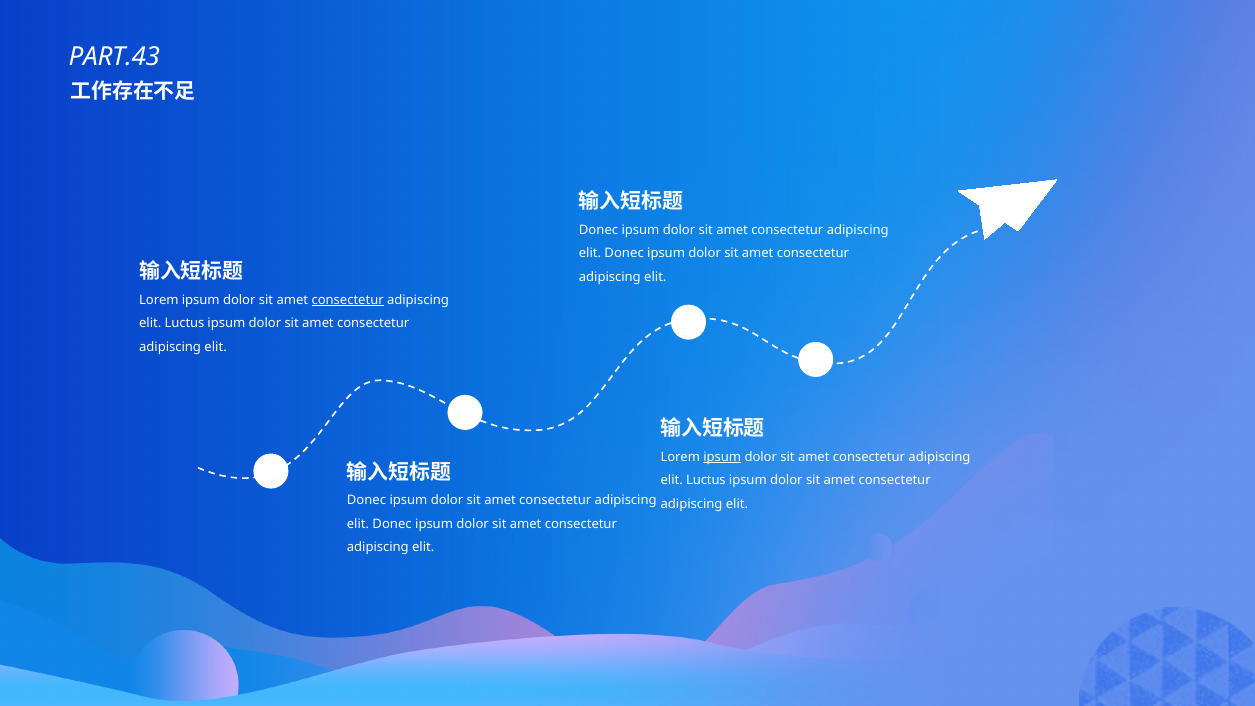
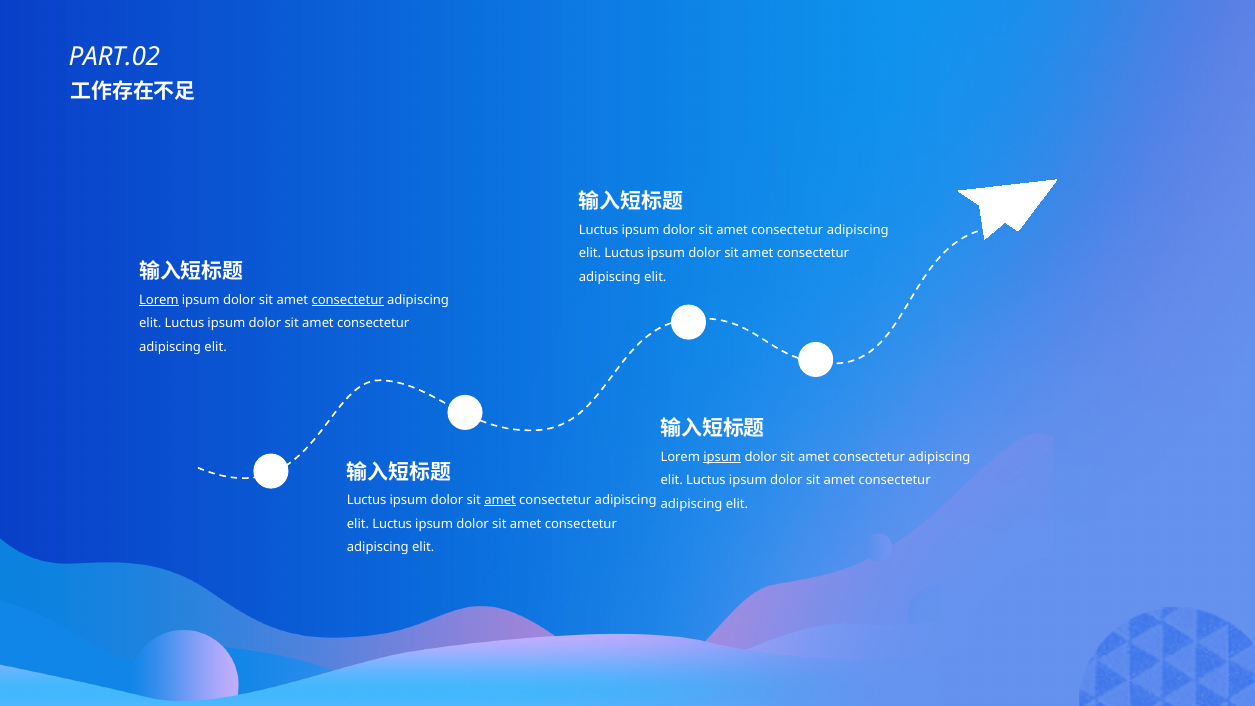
PART.43: PART.43 -> PART.02 (114, 57)
Donec: Donec -> Luctus (599, 230)
Donec: Donec -> Luctus (624, 254)
Lorem underline: none -> present (159, 300)
Donec: Donec -> Luctus (367, 500)
amet underline: none -> present (500, 500)
Donec: Donec -> Luctus (392, 524)
